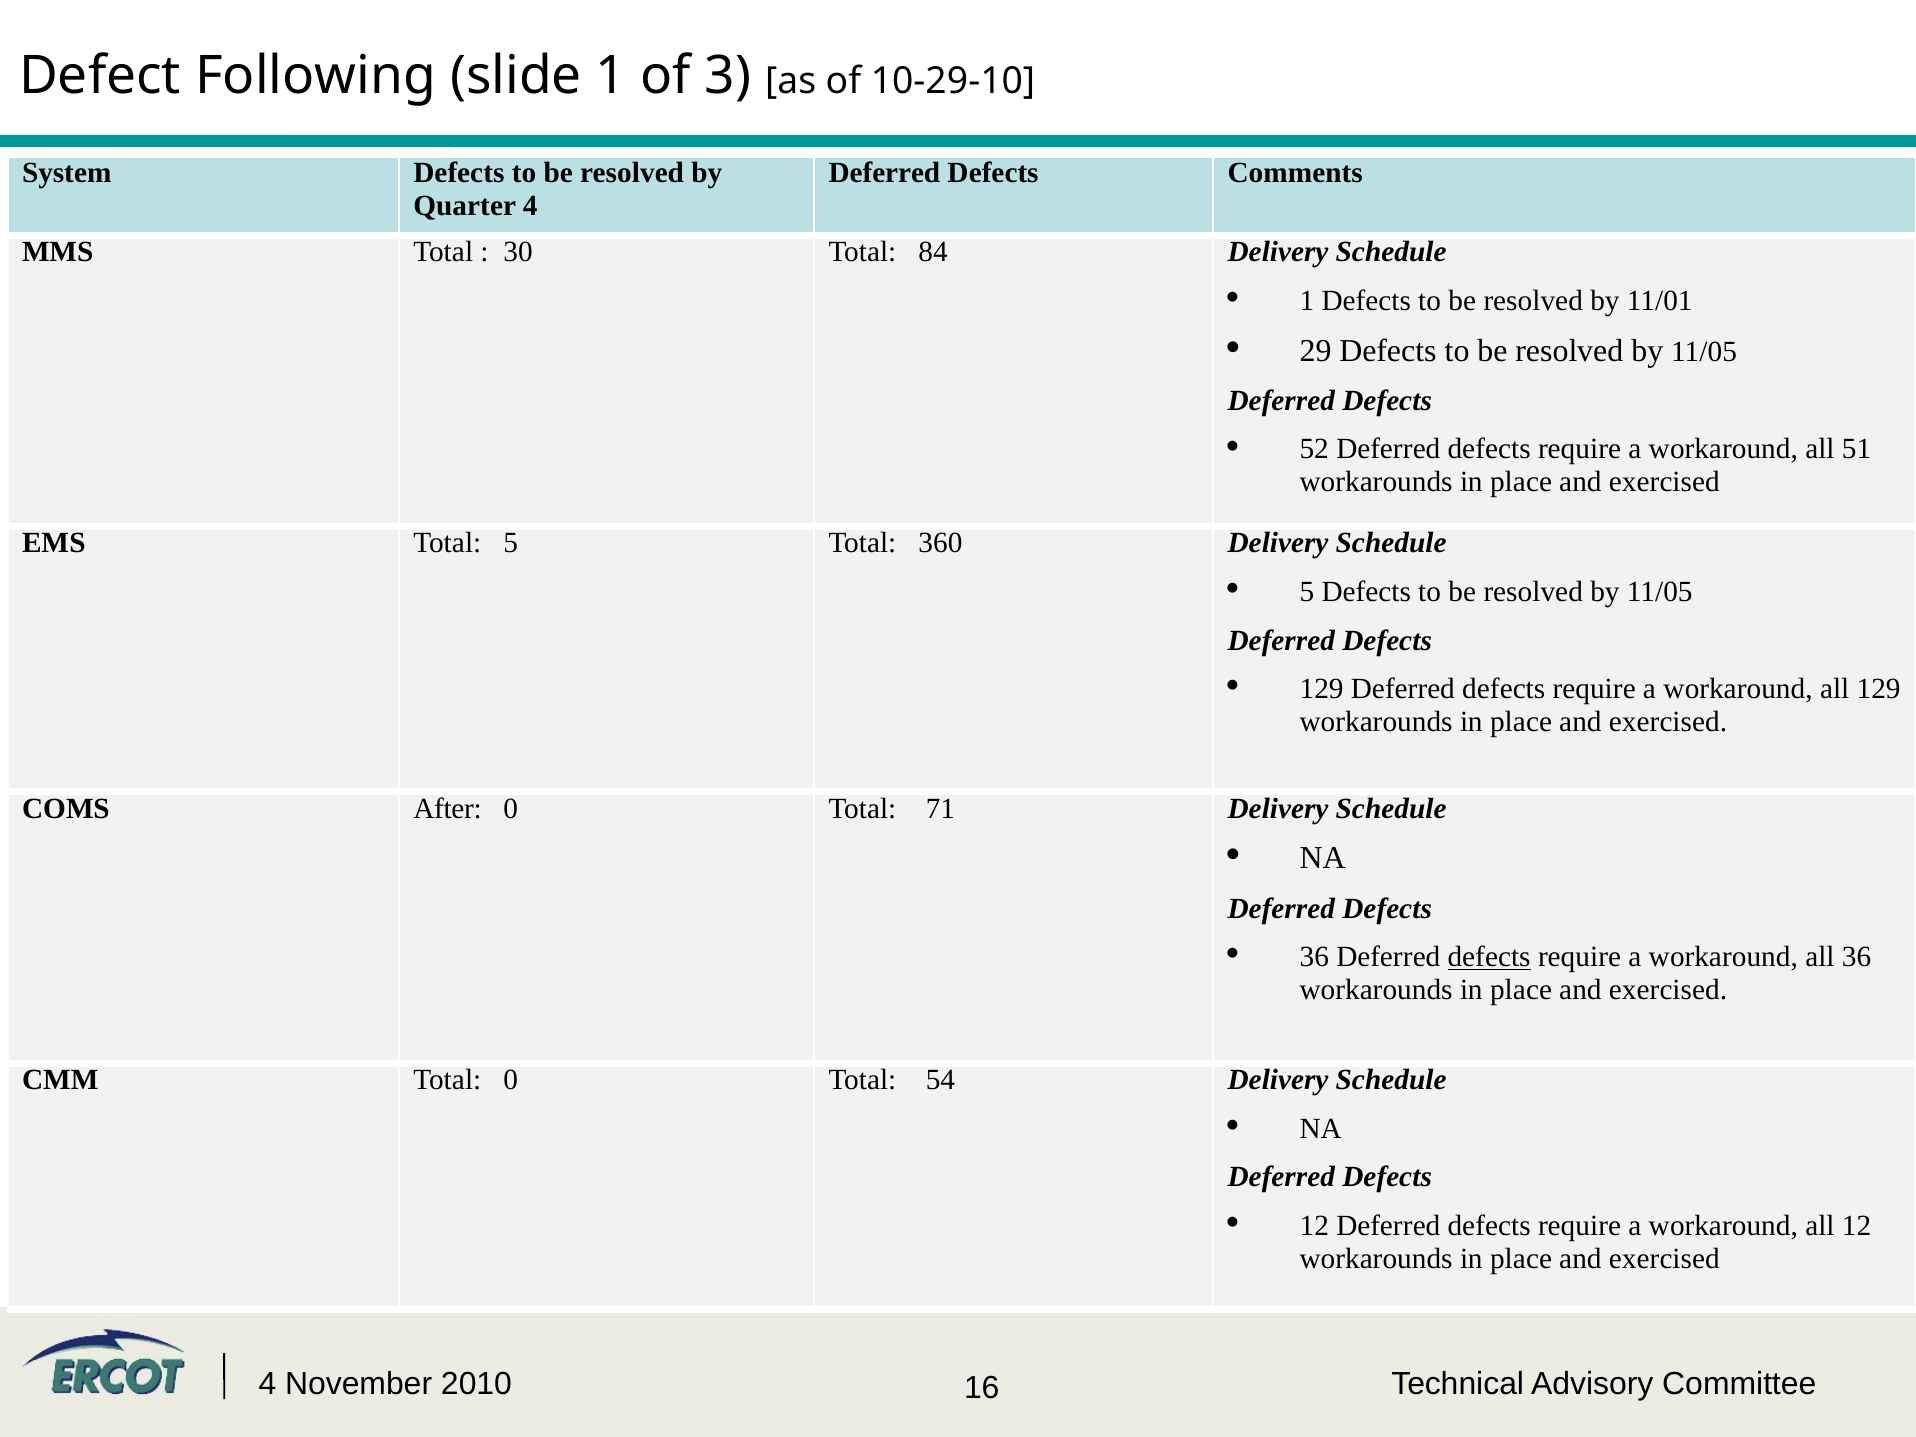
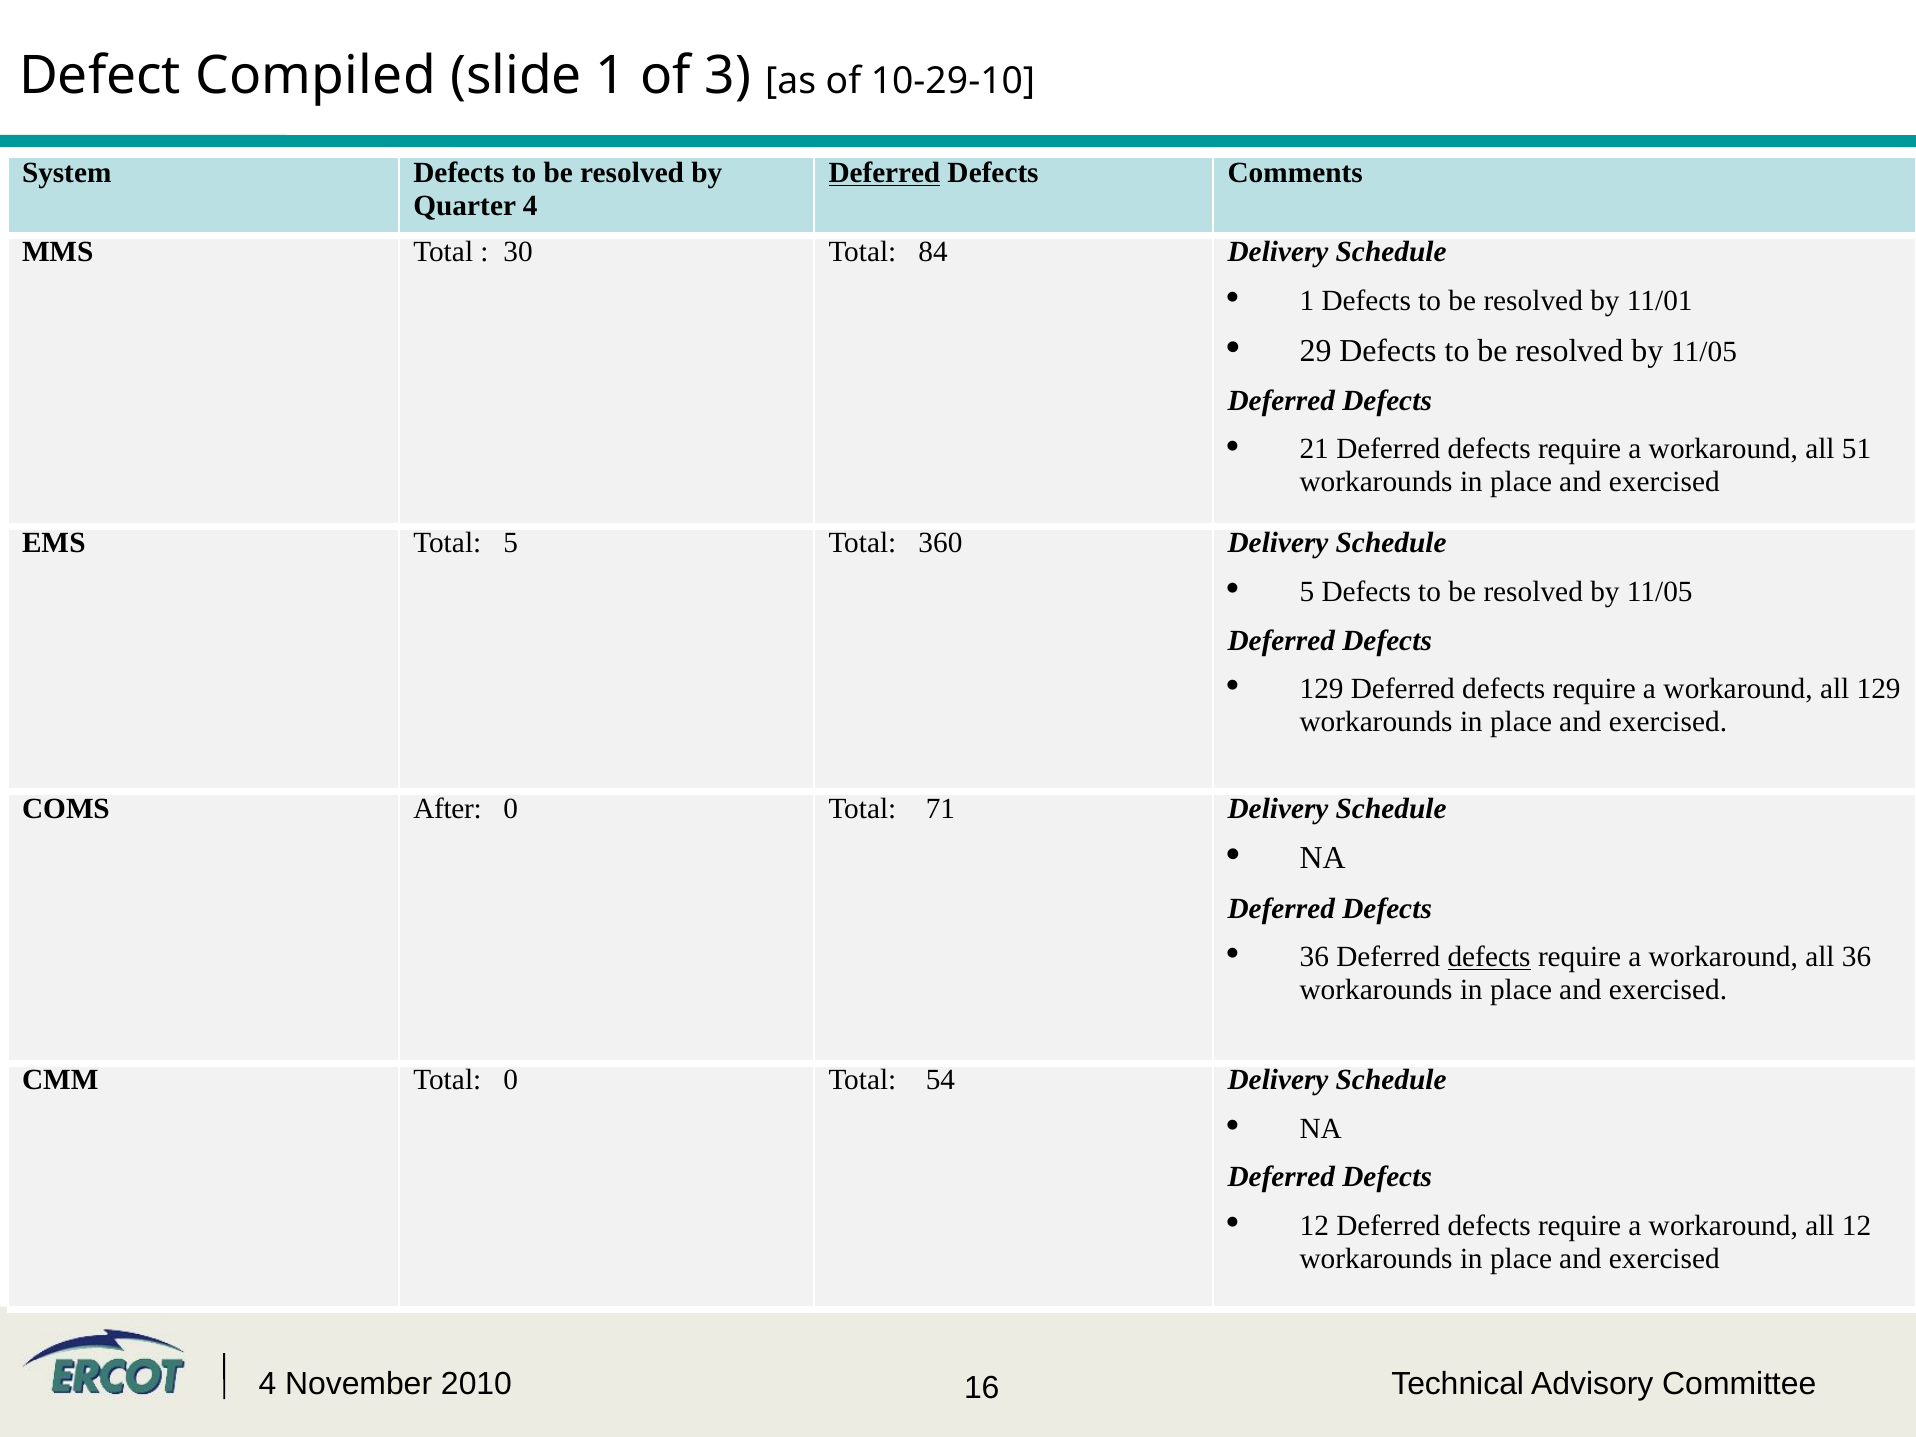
Following: Following -> Compiled (316, 76)
Deferred underline: none -> present (884, 173)
52: 52 -> 21 (1314, 449)
